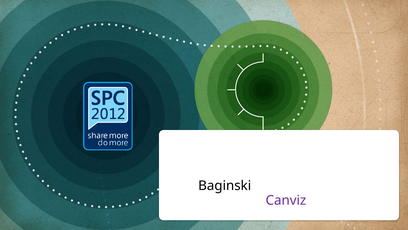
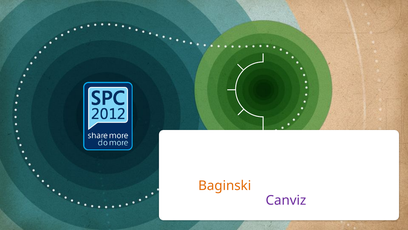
Baginski colour: black -> orange (225, 185)
